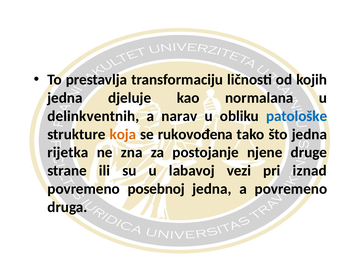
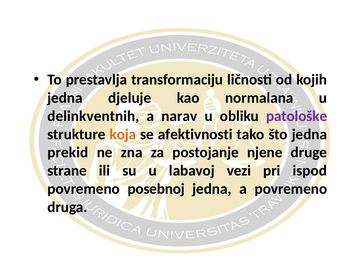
patološke colour: blue -> purple (297, 116)
rukovođena: rukovođena -> afektivnosti (195, 134)
rijetka: rijetka -> prekid (68, 152)
iznad: iznad -> ispod (310, 171)
